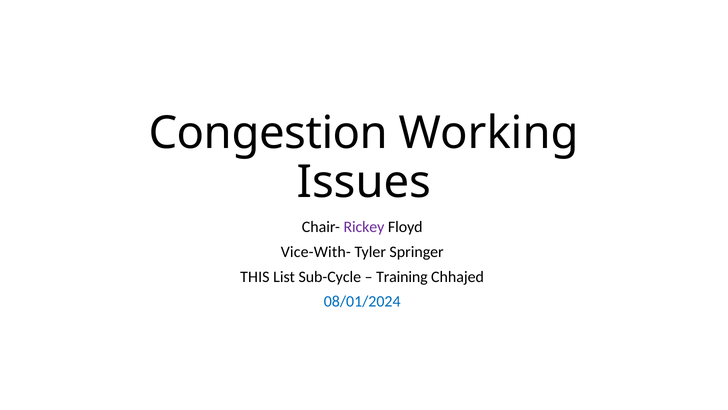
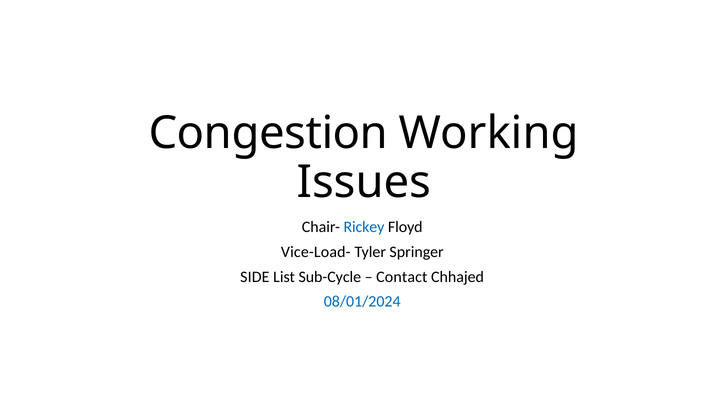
Rickey colour: purple -> blue (364, 227)
Vice-With-: Vice-With- -> Vice-Load- (316, 252)
THIS: THIS -> SIDE (255, 276)
Training: Training -> Contact (402, 276)
